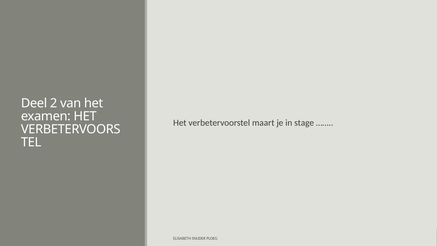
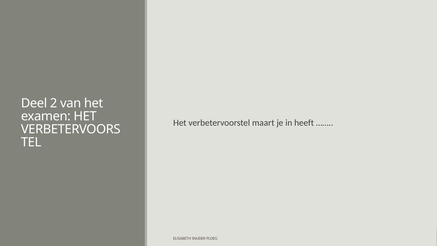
stage: stage -> heeft (304, 123)
